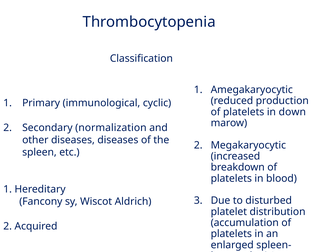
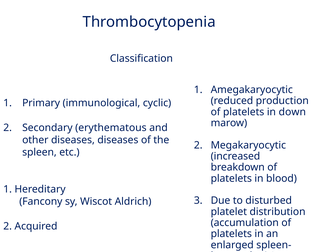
normalization: normalization -> erythematous (111, 128)
